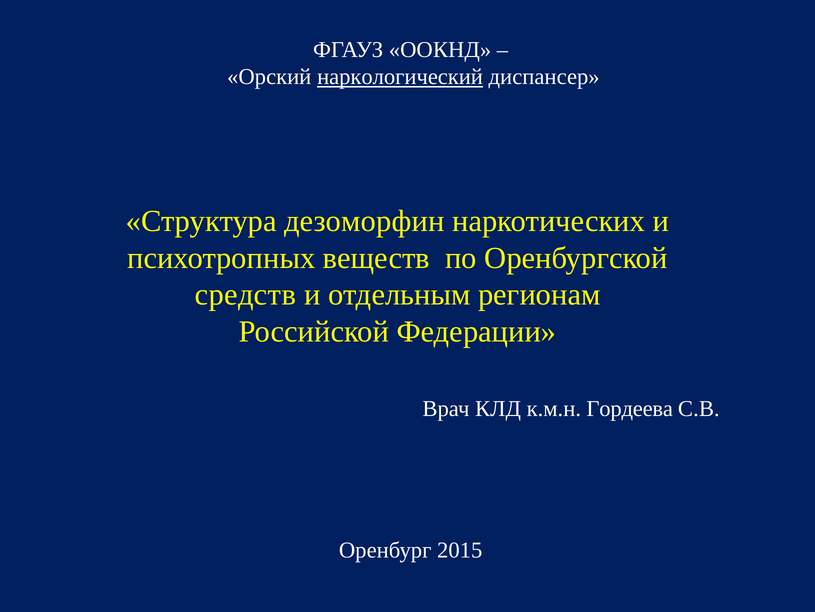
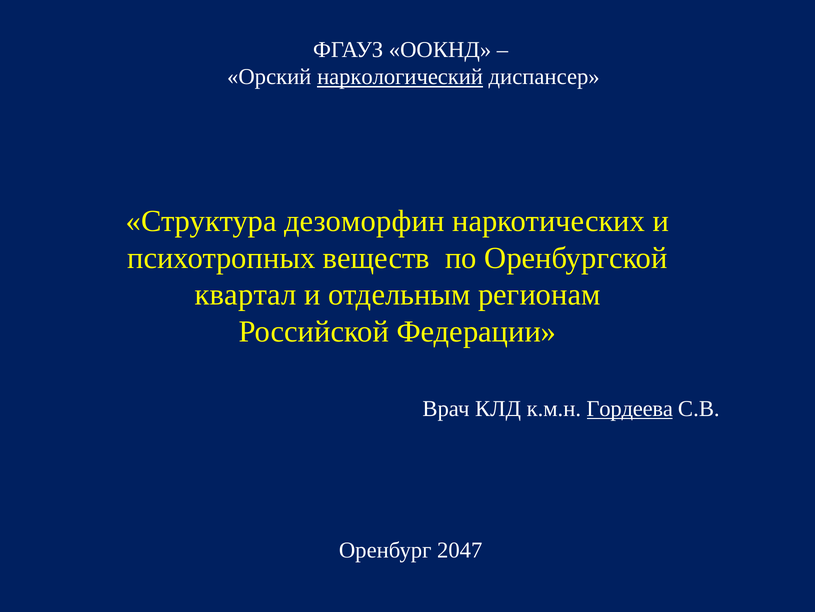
средств: средств -> квартал (245, 295)
Гордеева underline: none -> present (630, 408)
2015: 2015 -> 2047 (460, 550)
